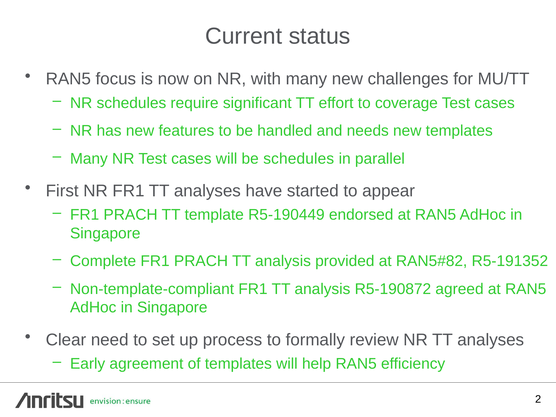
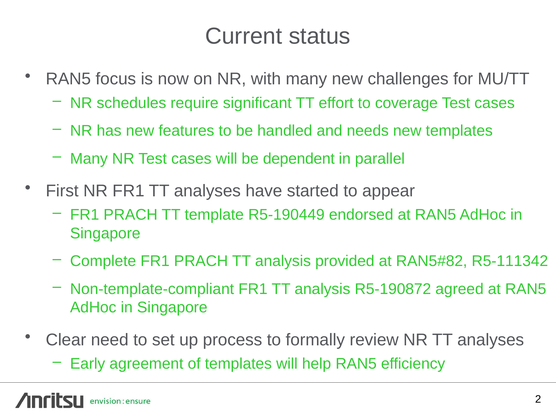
be schedules: schedules -> dependent (299, 159)
R5-191352: R5-191352 -> R5-111342 (510, 261)
